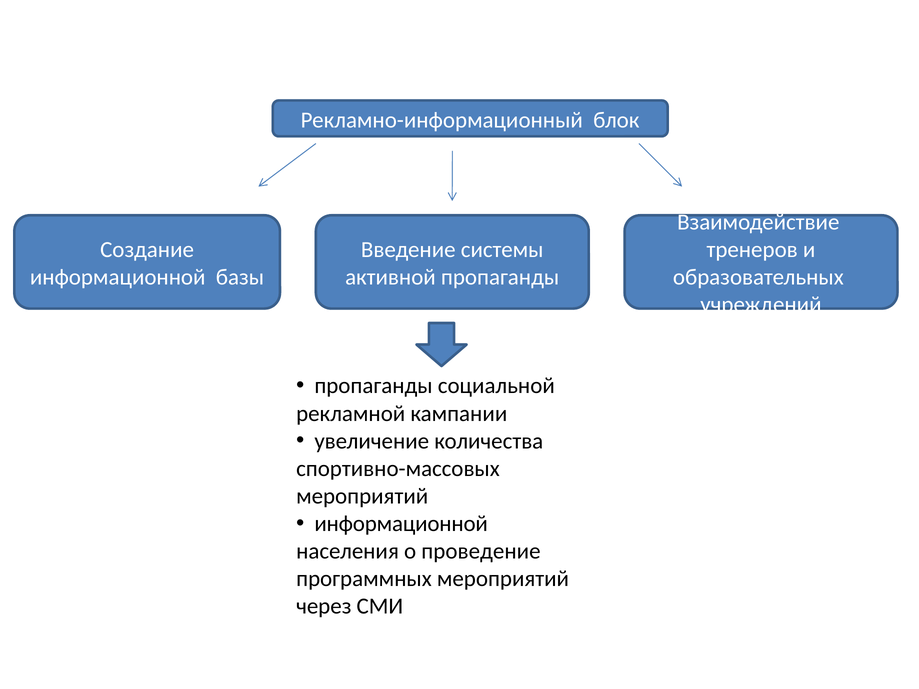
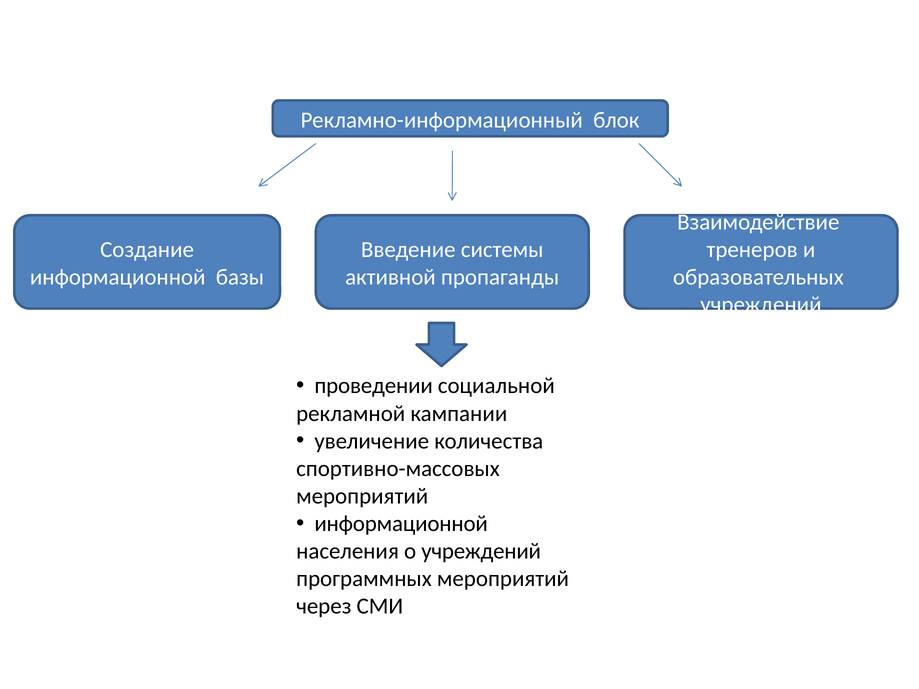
пропаганды: пропаганды -> проведении (374, 386)
о проведение: проведение -> учреждений (481, 551)
